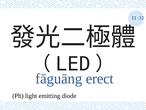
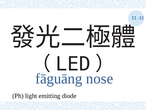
erect: erect -> nose (100, 78)
